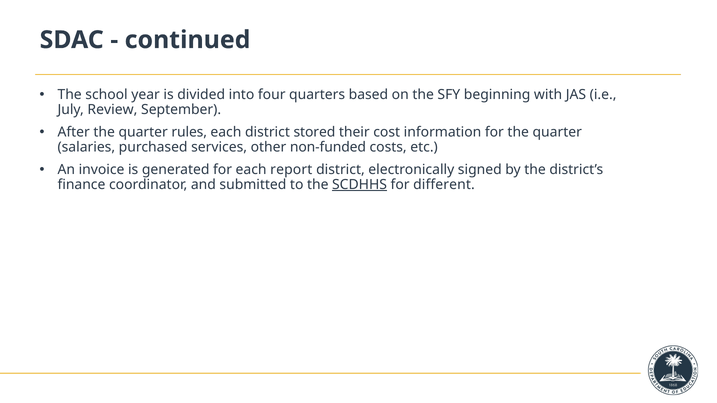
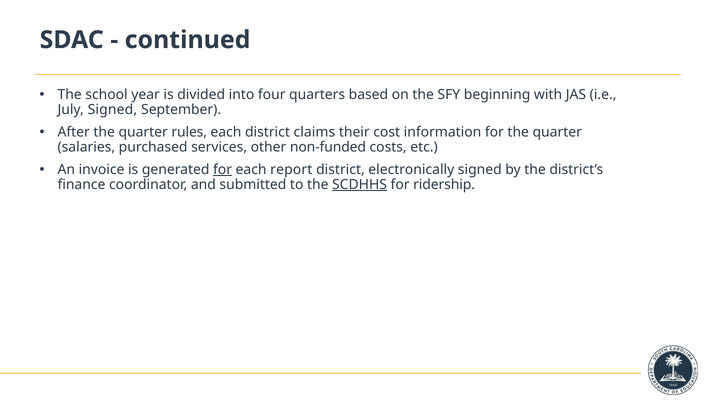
July Review: Review -> Signed (112, 110)
stored: stored -> claims (314, 132)
for underline: none -> present (223, 170)
different: different -> ridership (444, 185)
